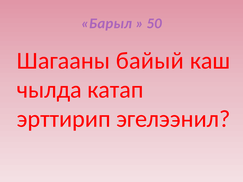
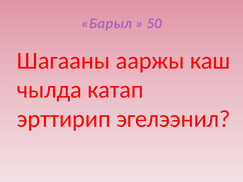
байый: байый -> ааржы (150, 61)
